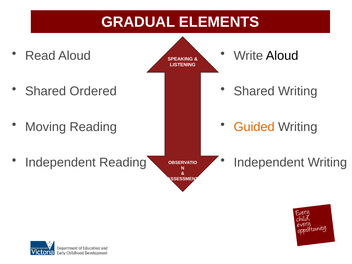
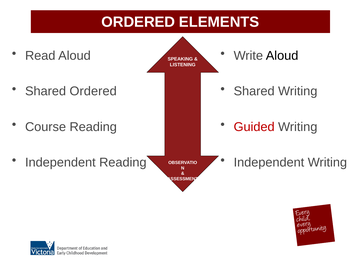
GRADUAL: GRADUAL -> ORDERED (138, 22)
Moving: Moving -> Course (46, 127)
Guided colour: orange -> red (254, 127)
